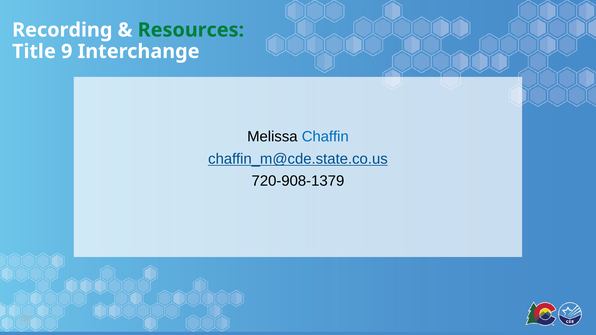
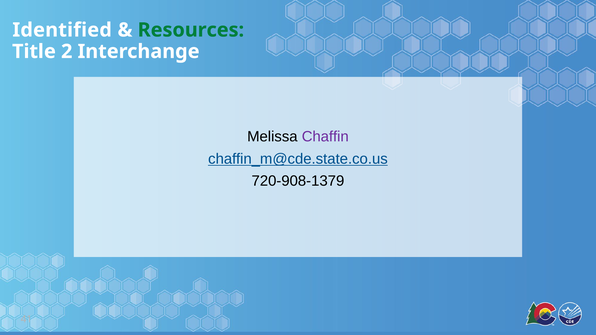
Recording: Recording -> Identified (62, 30)
9: 9 -> 2 (67, 52)
Chaffin colour: blue -> purple (325, 137)
